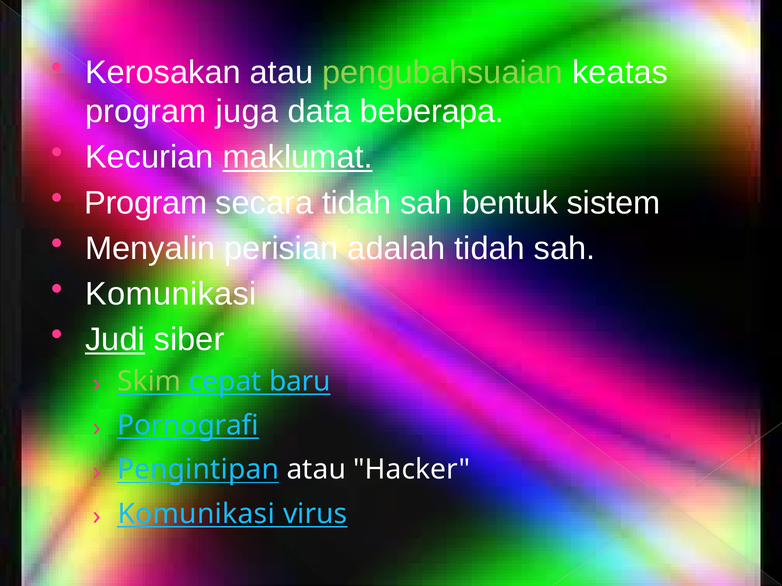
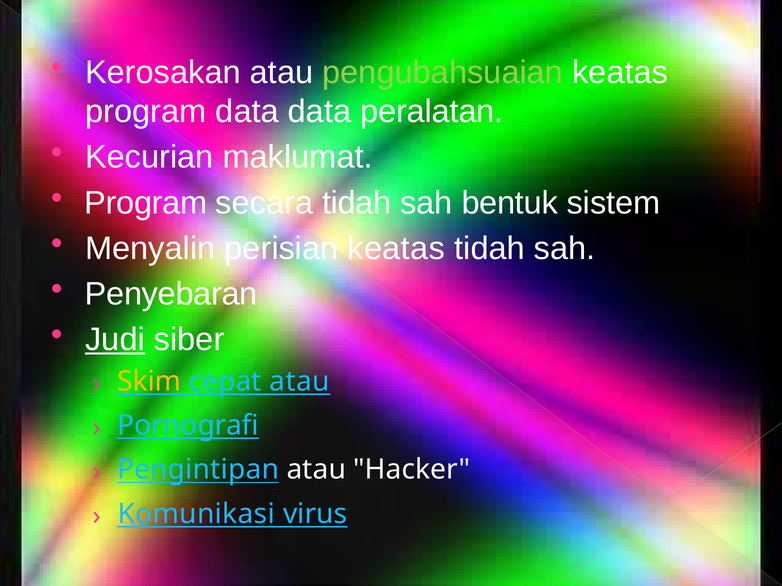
program juga: juga -> data (247, 112)
beberapa: beberapa -> peralatan (432, 112)
maklumat underline: present -> none (298, 157)
perisian adalah: adalah -> keatas (396, 249)
Komunikasi: Komunikasi -> Penyebaran (171, 294)
Skim colour: light green -> yellow (149, 382)
cepat baru: baru -> atau (300, 382)
